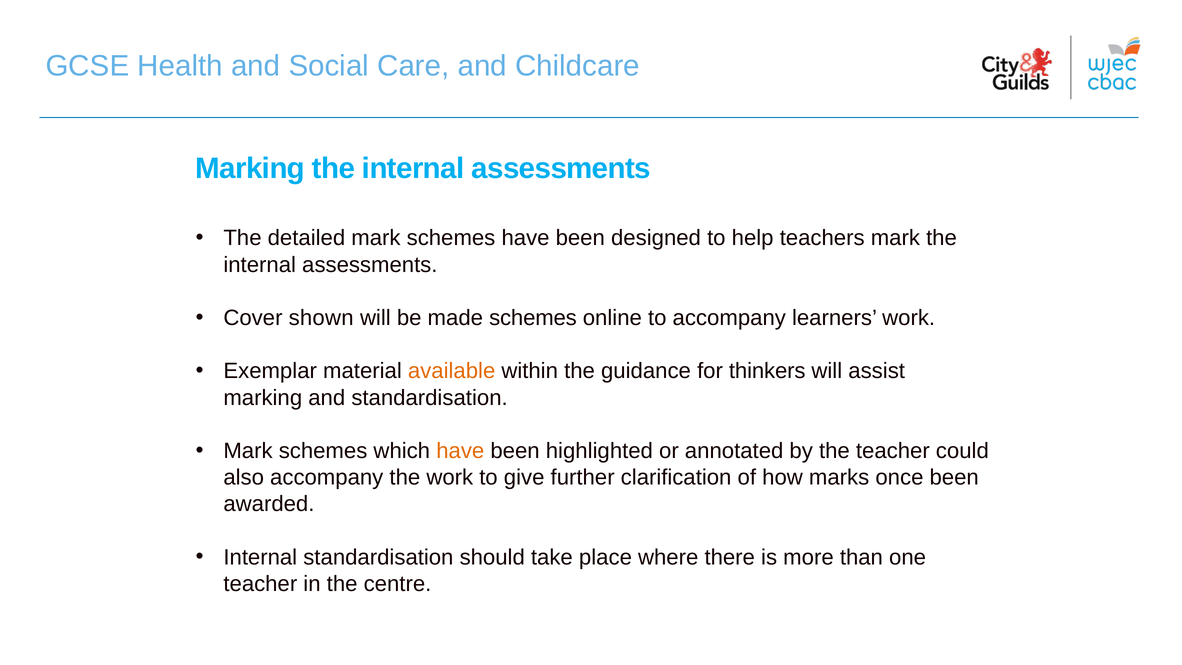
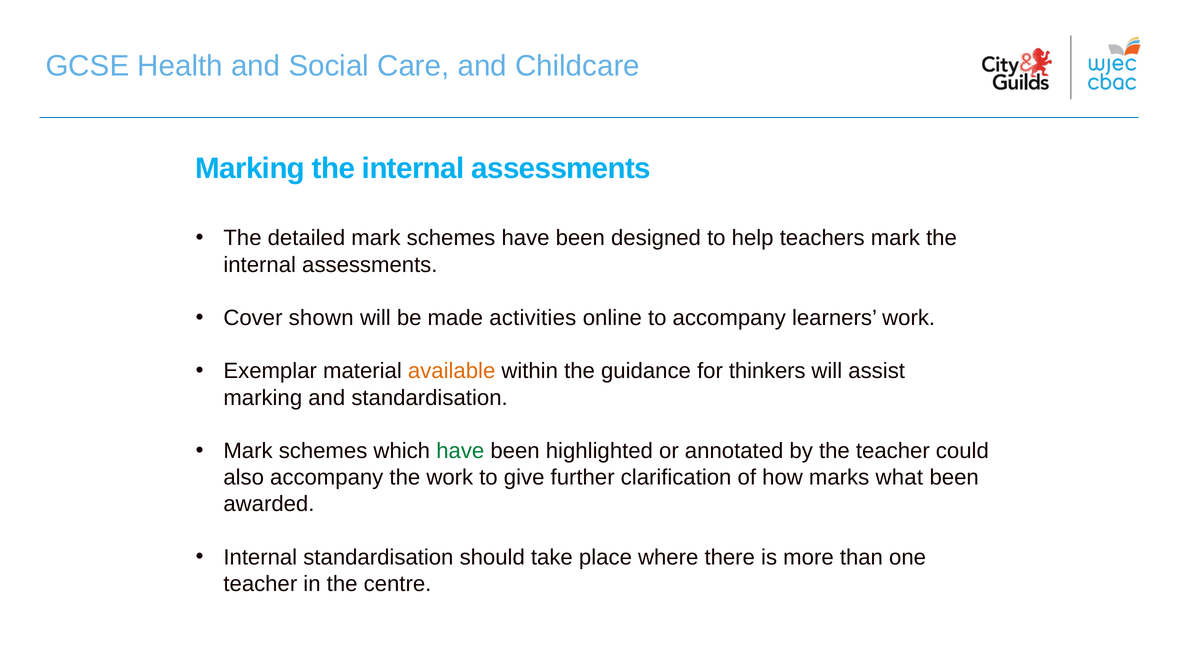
made schemes: schemes -> activities (533, 318)
have colour: orange -> green (460, 451)
once: once -> what (899, 477)
